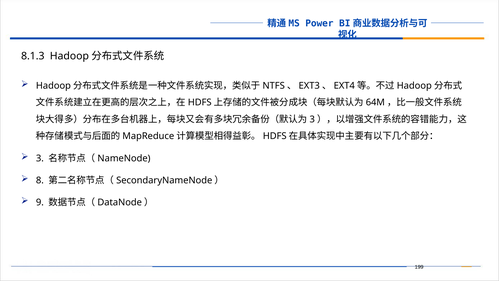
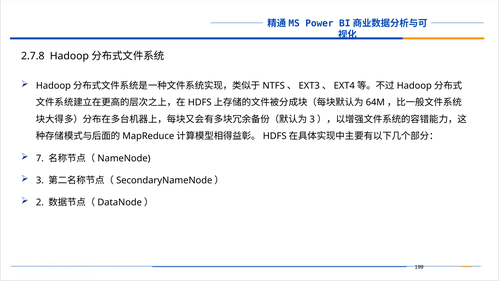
8.1.3: 8.1.3 -> 2.7.8 (33, 56)
3: 3 -> 7 (40, 158)
8: 8 -> 3 (40, 180)
9: 9 -> 2 (40, 202)
